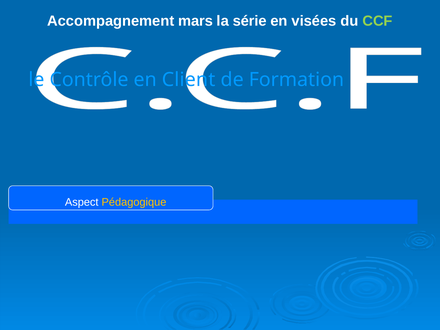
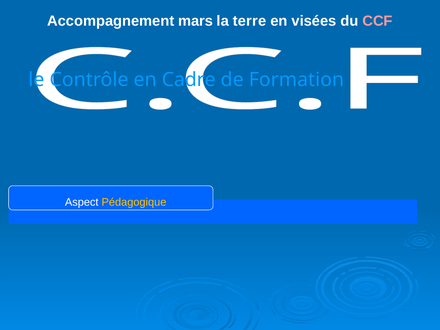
série: série -> terre (250, 21)
CCF colour: light green -> pink (378, 21)
Client: Client -> Cadre (189, 80)
